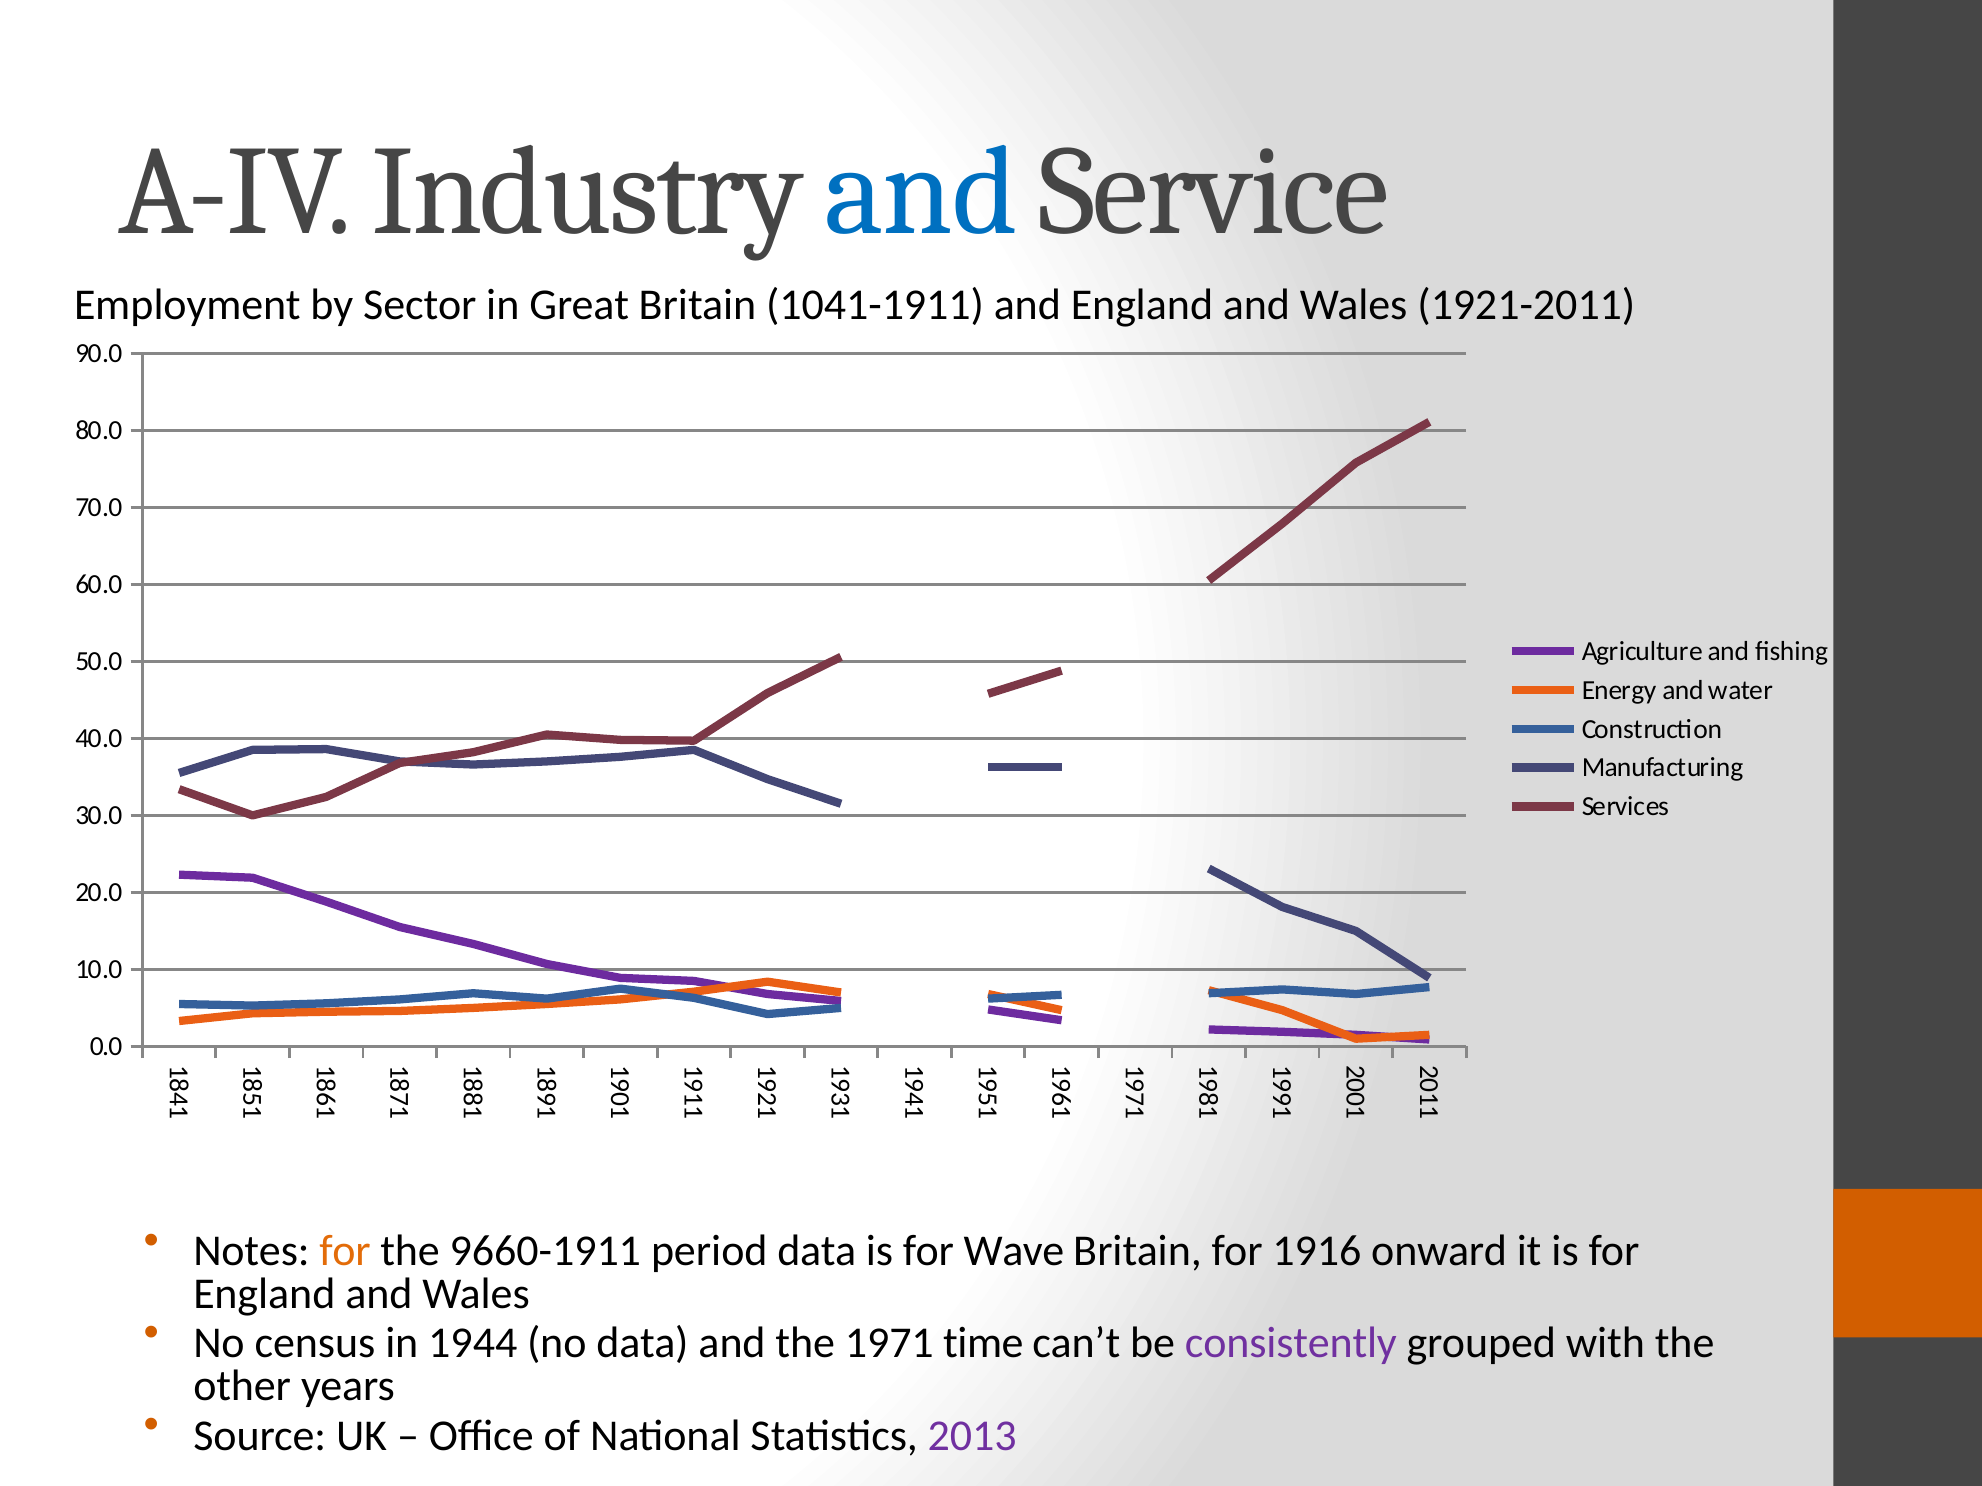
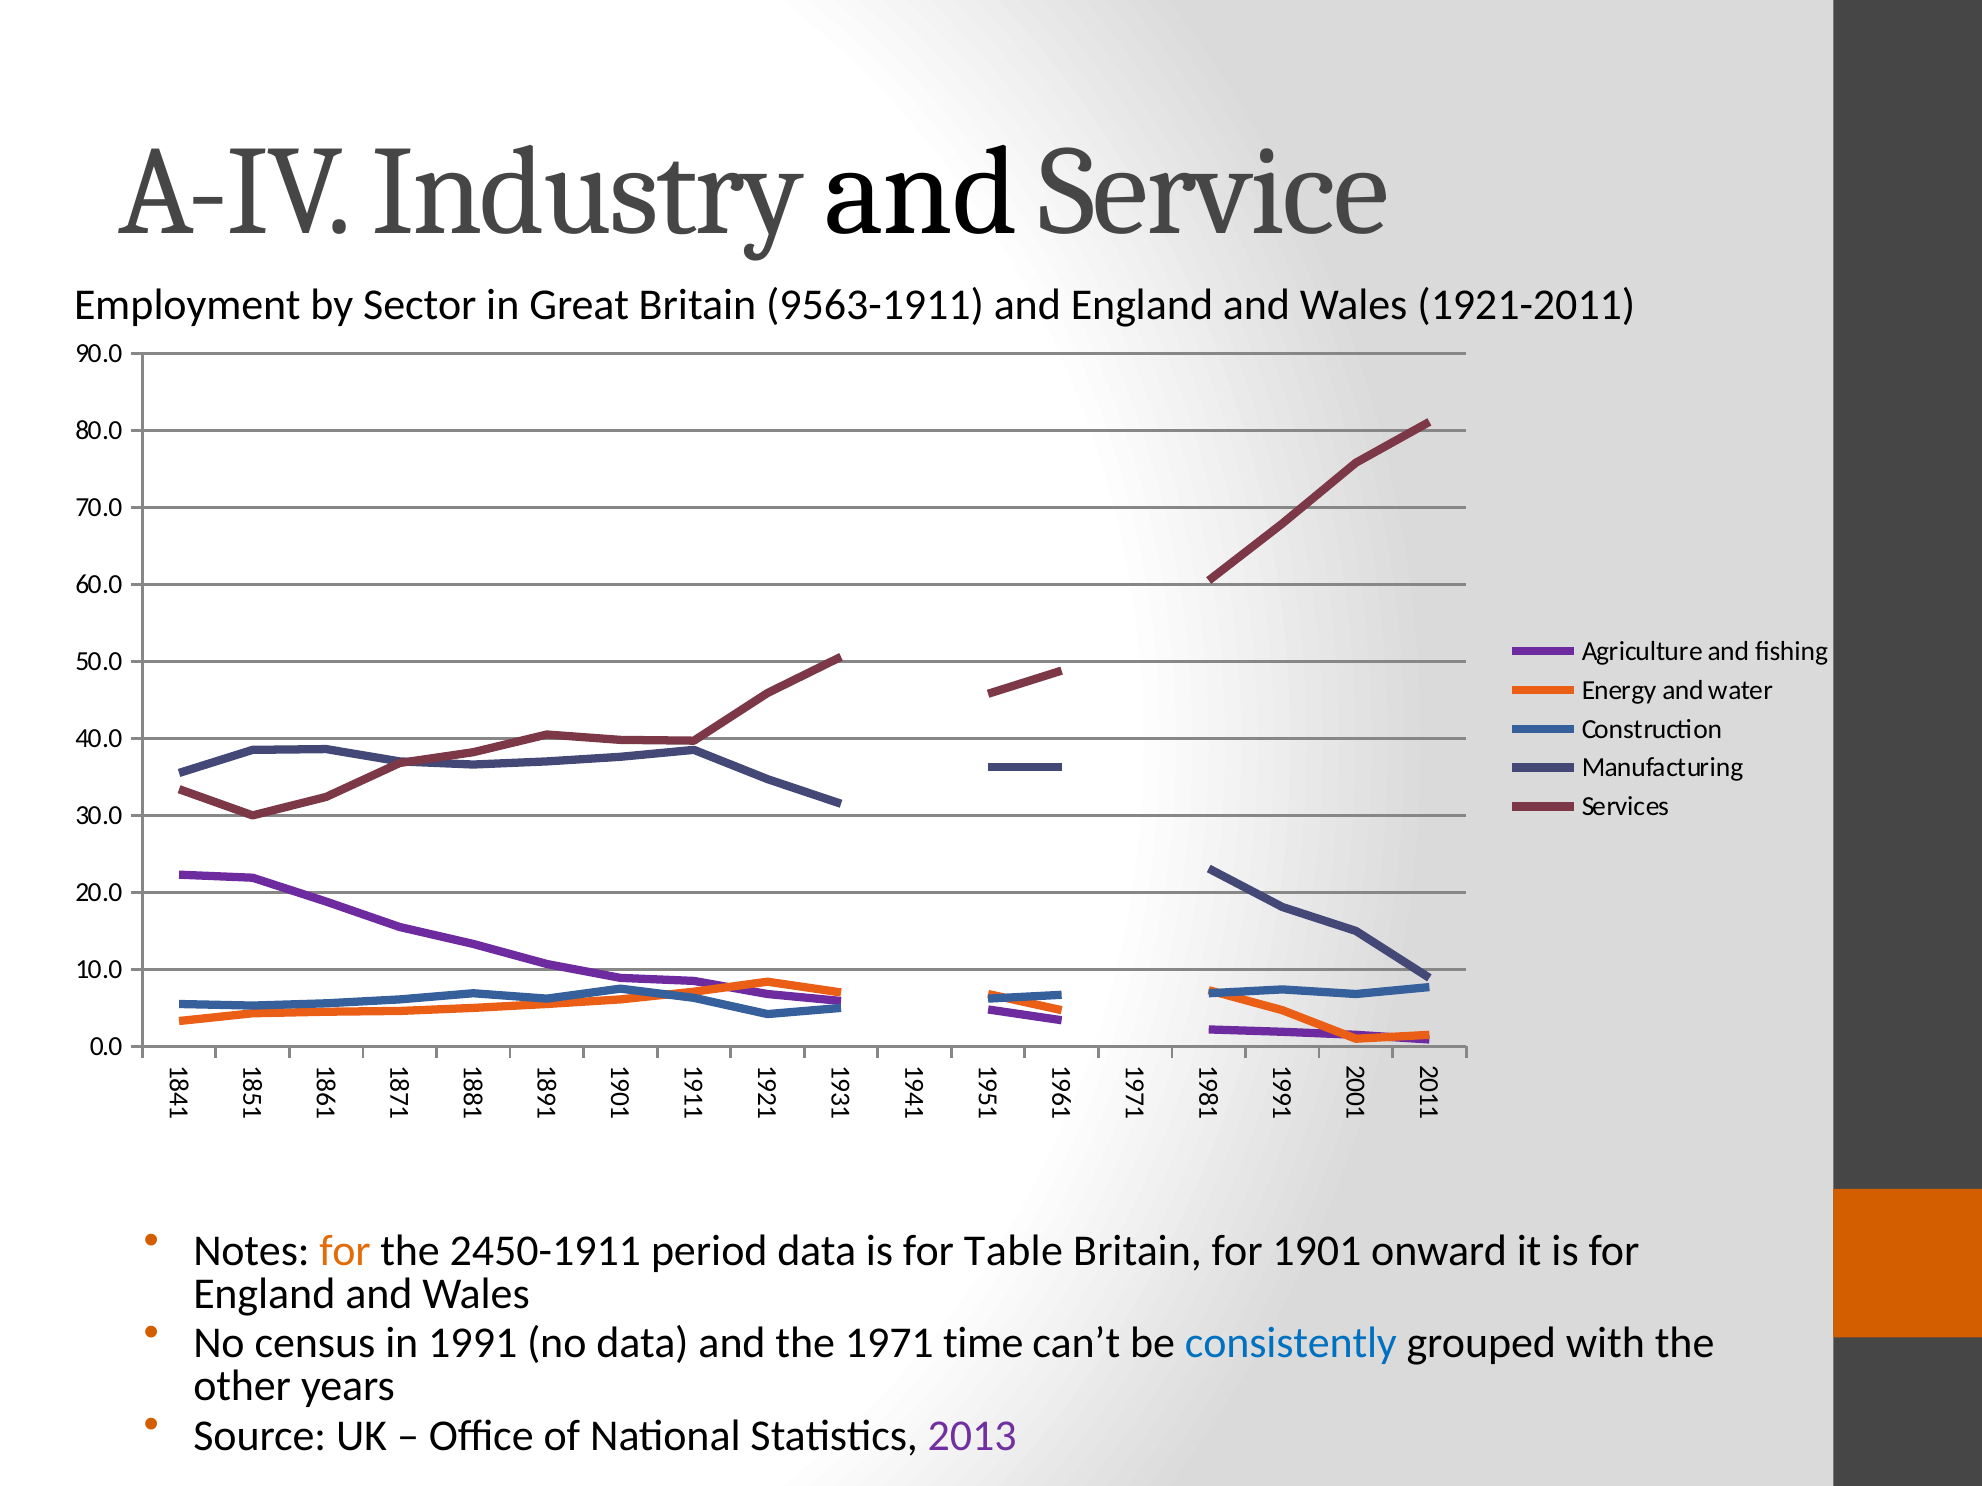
and colour: blue -> black (921, 192)
1041-1911: 1041-1911 -> 9563-1911 (875, 306)
9660-1911: 9660-1911 -> 2450-1911 (545, 1252)
Wave: Wave -> Table (1014, 1252)
1916: 1916 -> 1901 (1317, 1252)
1944: 1944 -> 1991 (473, 1344)
consistently colour: purple -> blue (1291, 1344)
